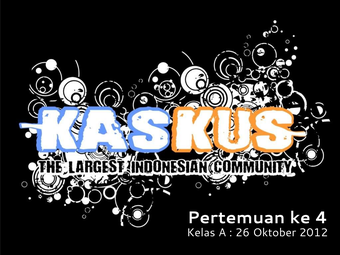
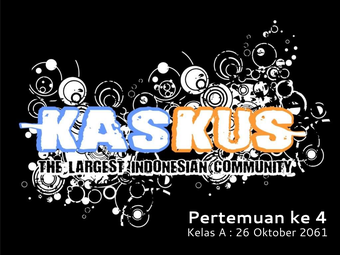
2012: 2012 -> 2061 (314, 233)
